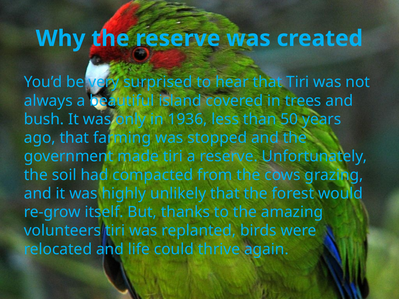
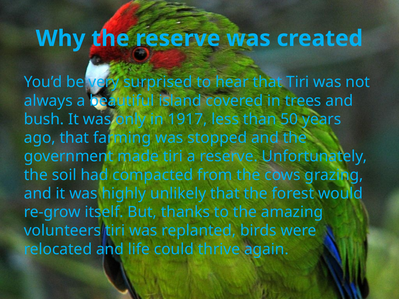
1936: 1936 -> 1917 (188, 119)
